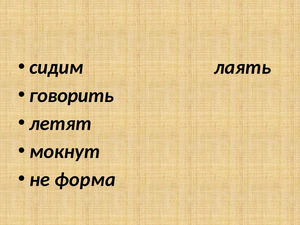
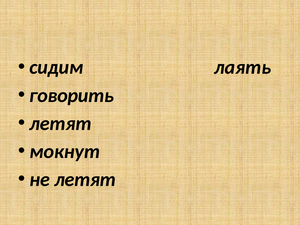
не форма: форма -> летят (85, 179)
